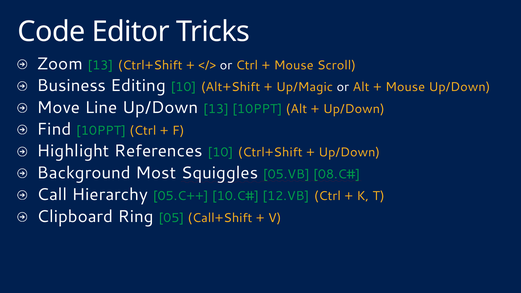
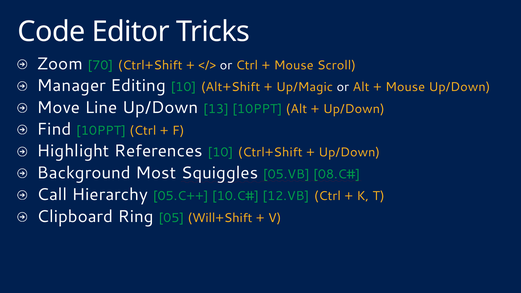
Zoom 13: 13 -> 70 (100, 65)
Business: Business -> Manager (71, 86)
Call+Shift: Call+Shift -> Will+Shift (220, 218)
